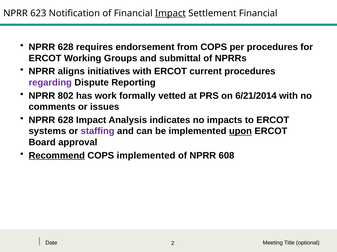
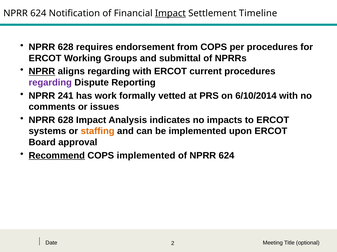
623: 623 -> 624 (38, 13)
Settlement Financial: Financial -> Timeline (258, 13)
NPRR underline: none -> present (42, 72)
aligns initiatives: initiatives -> regarding (109, 72)
802: 802 -> 241 (66, 96)
6/21/2014: 6/21/2014 -> 6/10/2014 (256, 96)
staffing colour: purple -> orange (98, 132)
upon underline: present -> none (240, 132)
of NPRR 608: 608 -> 624 (227, 156)
